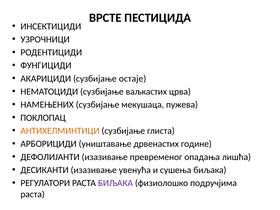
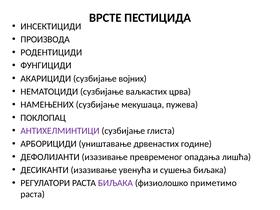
УЗРОЧНИЦИ: УЗРОЧНИЦИ -> ПРОИЗВОДА (45, 39)
остаје: остаје -> војних (133, 79)
АНТИХЕЛМИНТИЦИ colour: orange -> purple (60, 131)
подручјима: подручјима -> приметимо (213, 183)
